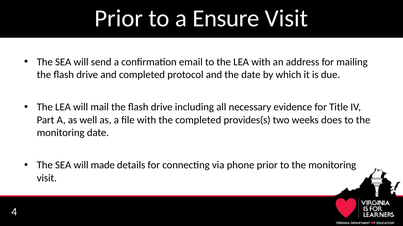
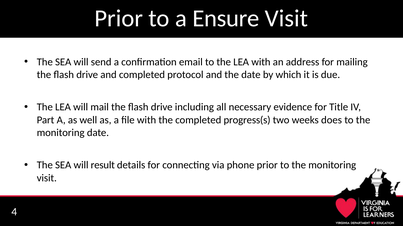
provides(s: provides(s -> progress(s (247, 120)
made: made -> result (103, 166)
